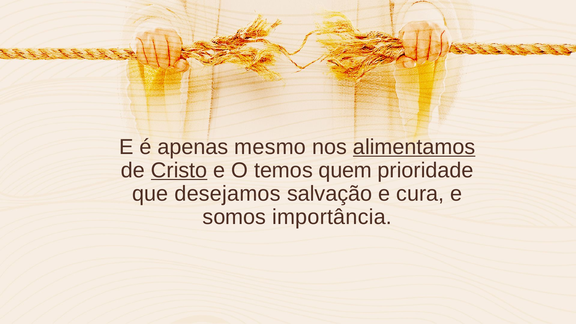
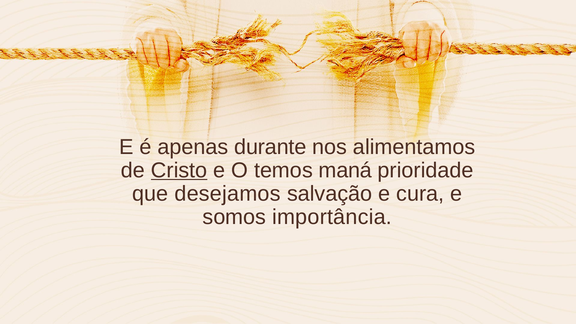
mesmo: mesmo -> durante (270, 147)
alimentamos underline: present -> none (414, 147)
quem: quem -> maná (345, 170)
